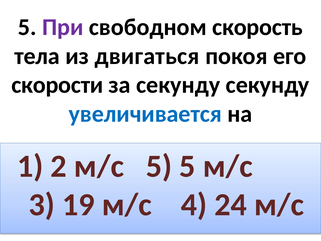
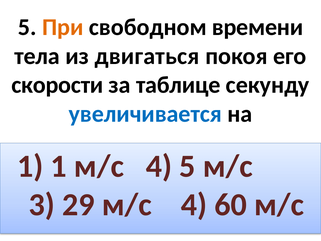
При colour: purple -> orange (63, 27)
скорость: скорость -> времени (258, 27)
за секунду: секунду -> таблице (178, 85)
1 2: 2 -> 1 (59, 166)
5: 5 -> 4 (159, 166)
19: 19 -> 29 (78, 205)
24: 24 -> 60 (231, 205)
